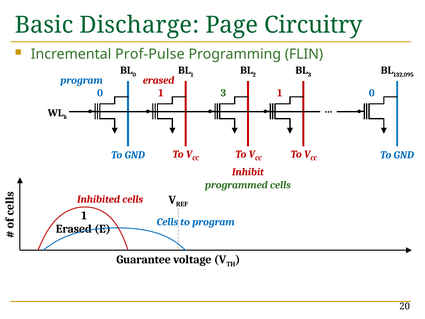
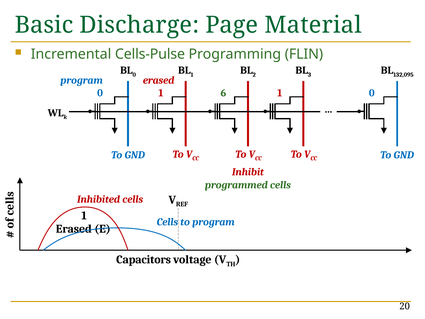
Circuitry: Circuitry -> Material (313, 25)
Prof-Pulse: Prof-Pulse -> Cells-Pulse (150, 54)
1 3: 3 -> 6 (223, 93)
Guarantee: Guarantee -> Capacitors (144, 259)
